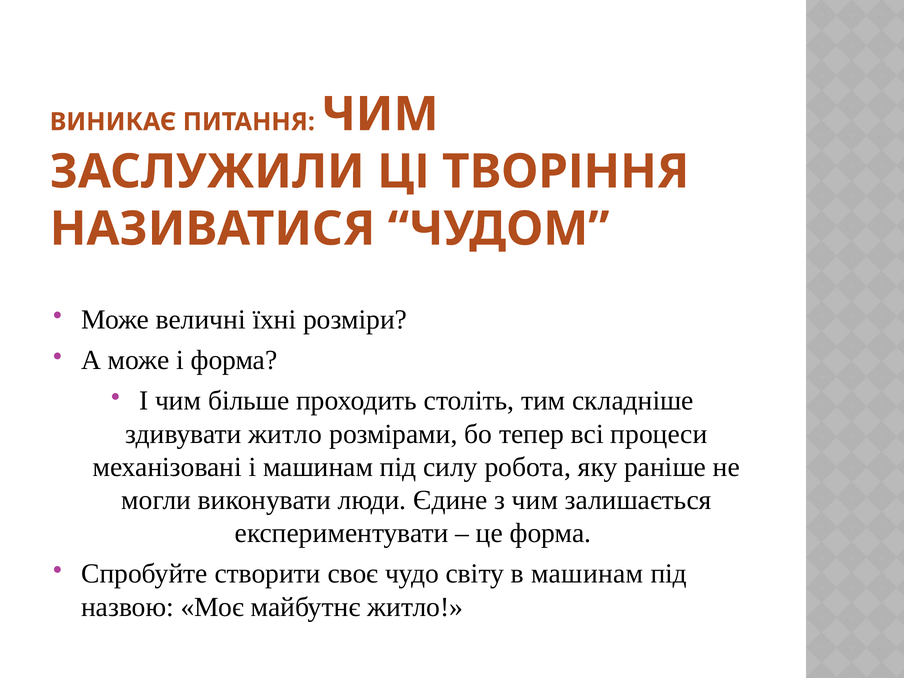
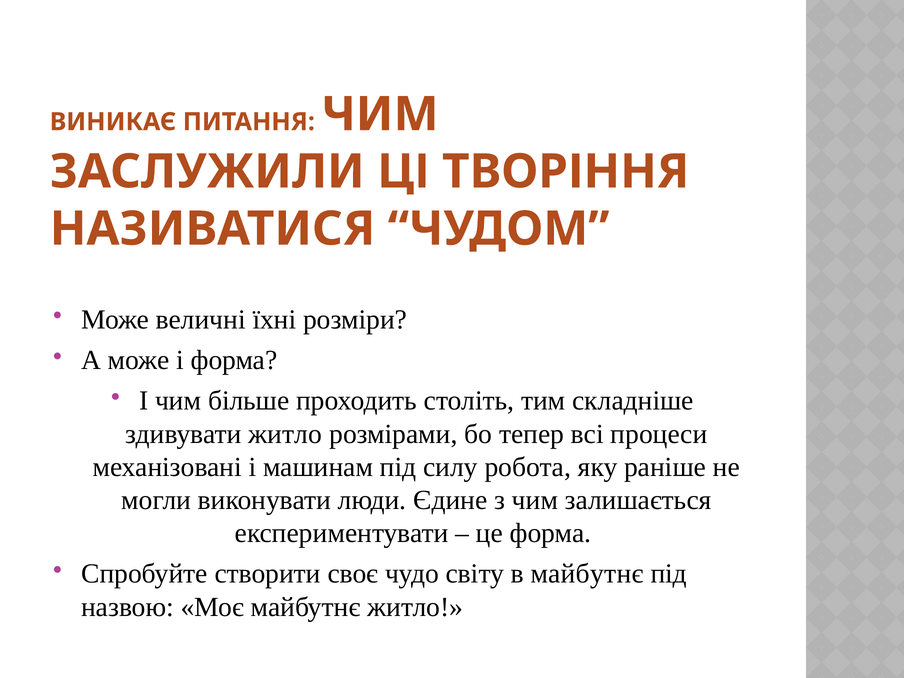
в машинам: машинам -> майбутнє (587, 574)
